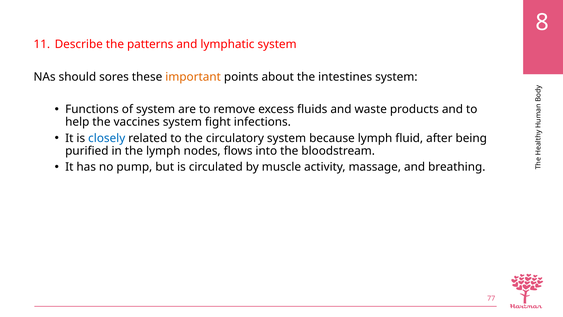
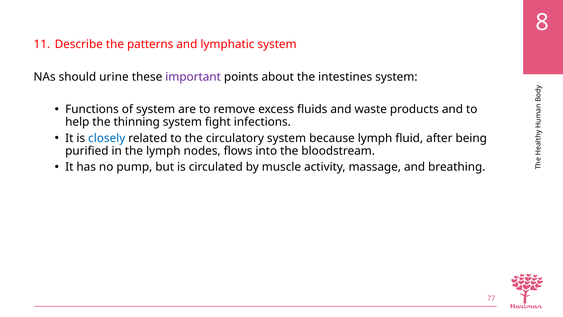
sores: sores -> urine (114, 77)
important colour: orange -> purple (193, 77)
vaccines: vaccines -> thinning (137, 122)
